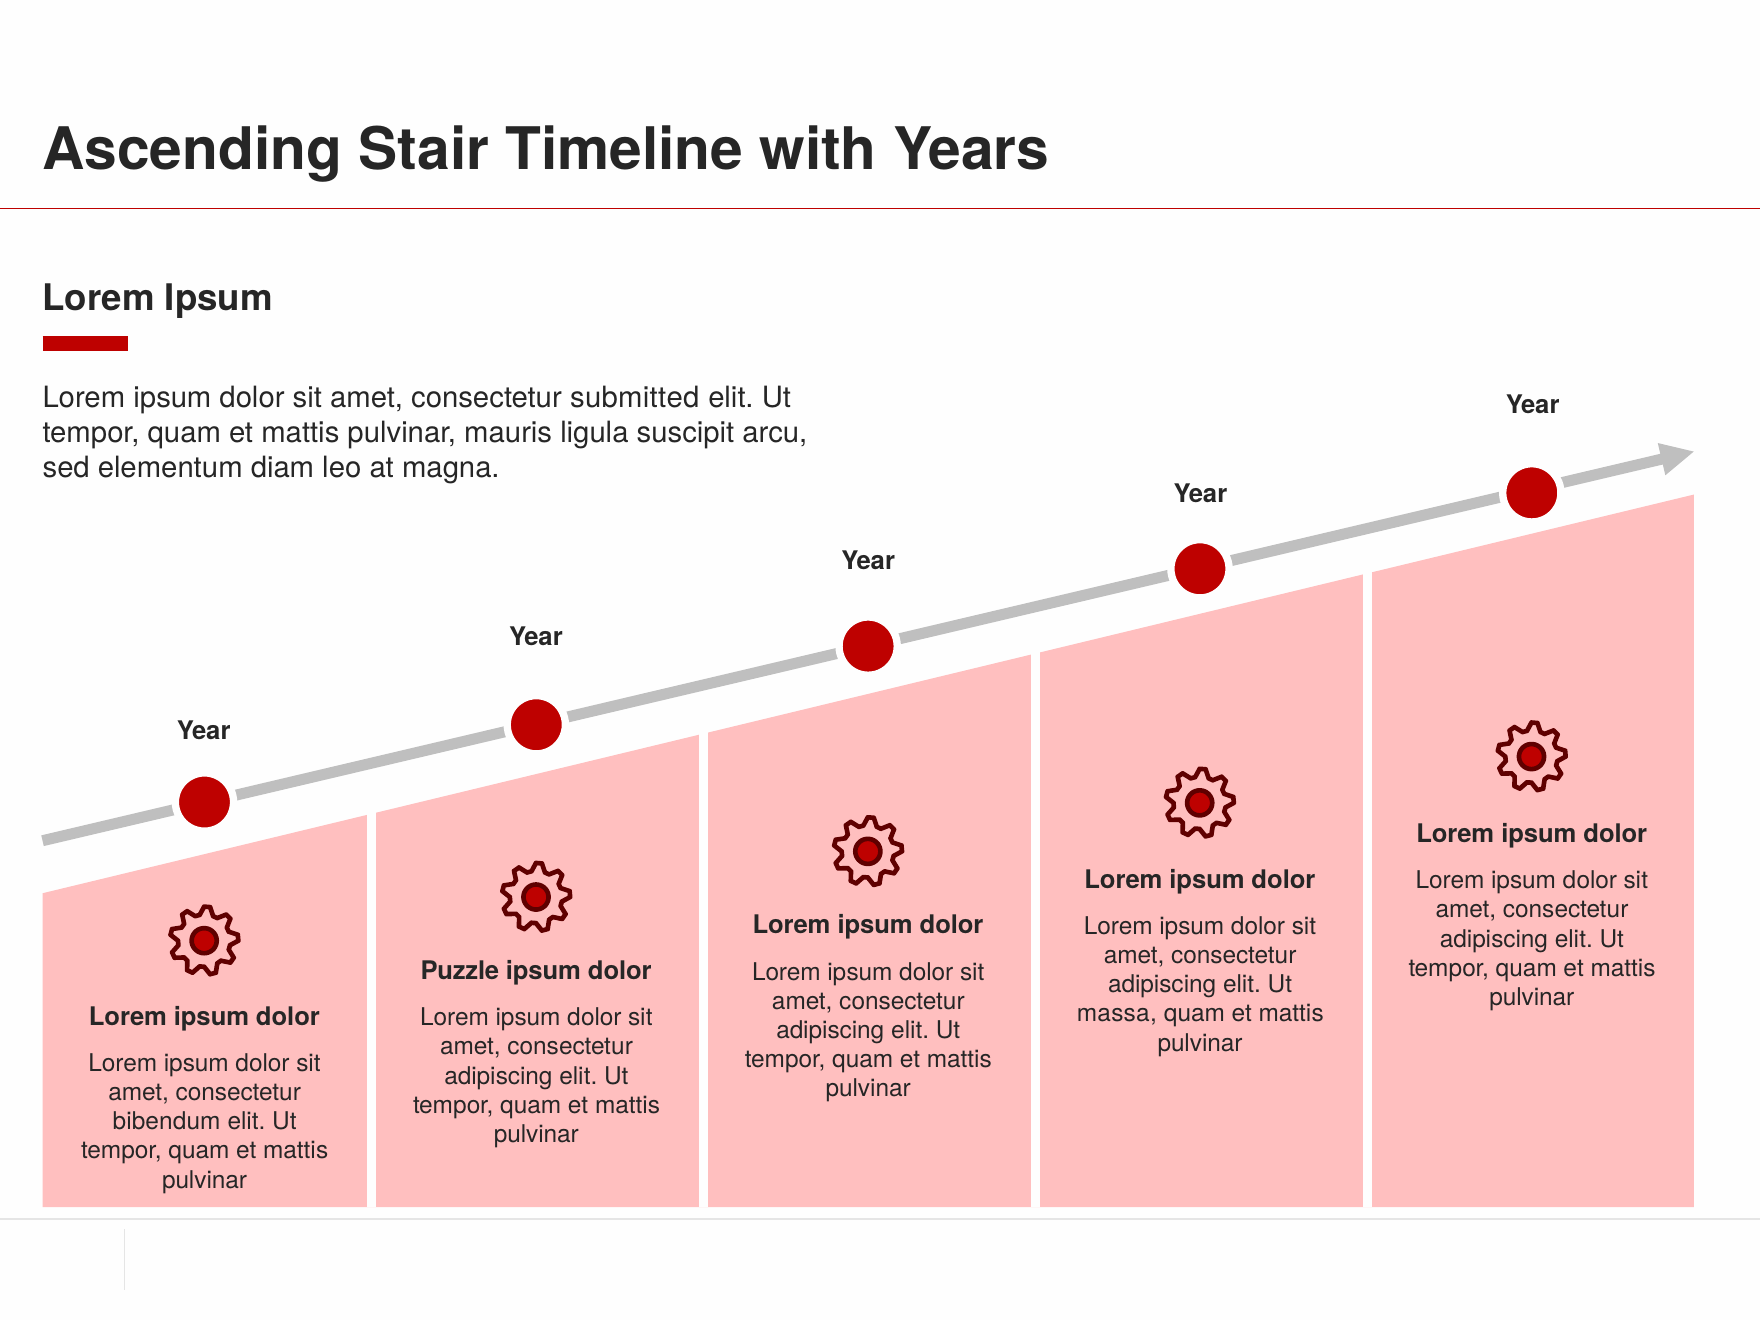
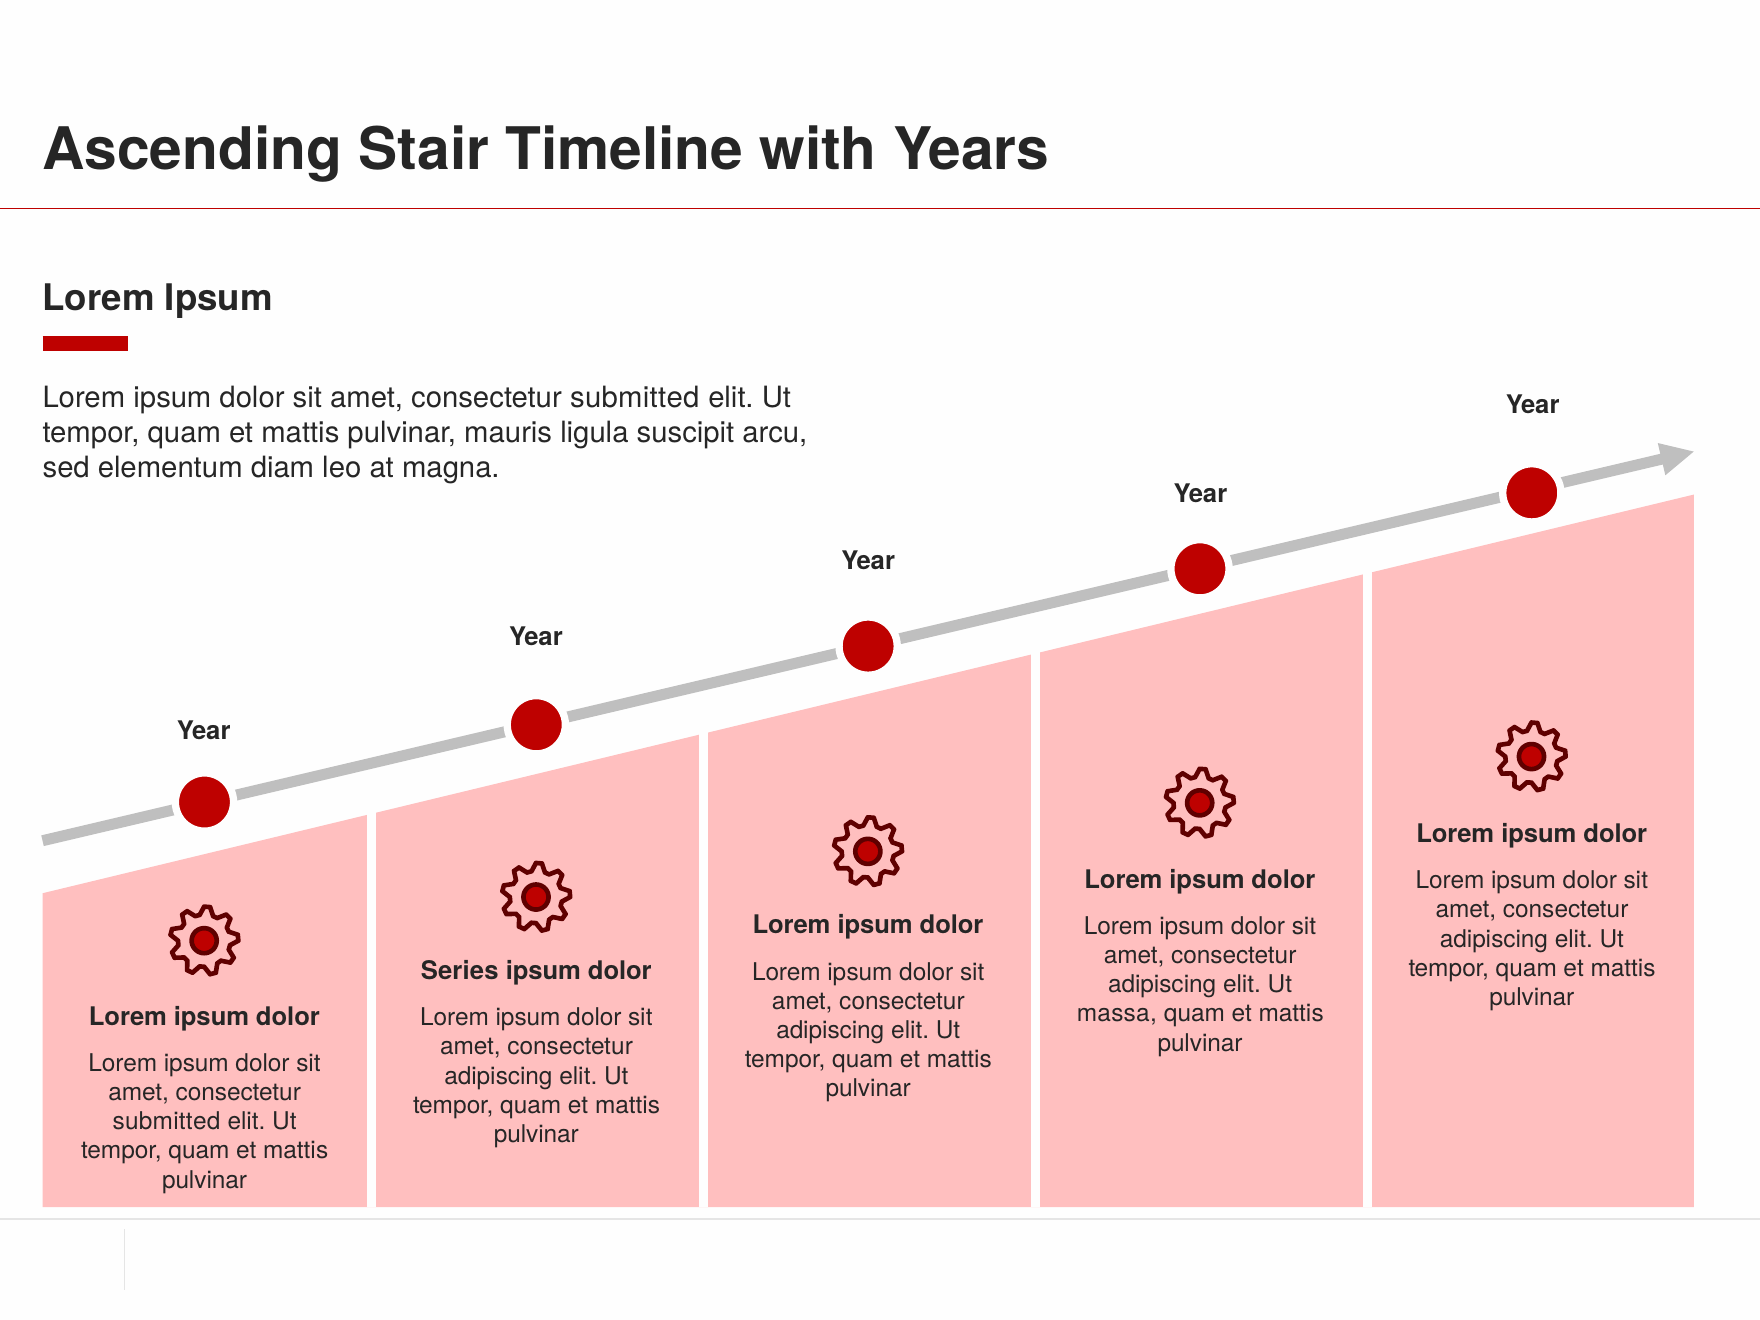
Puzzle: Puzzle -> Series (460, 971)
bibendum: bibendum -> submitted (167, 1122)
